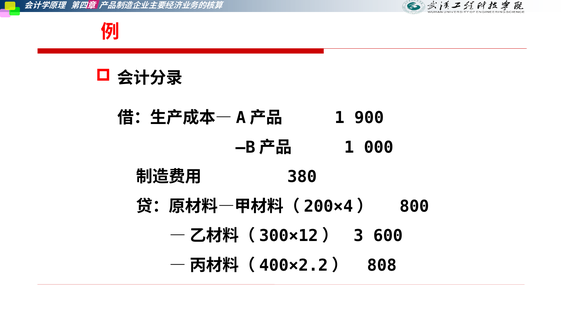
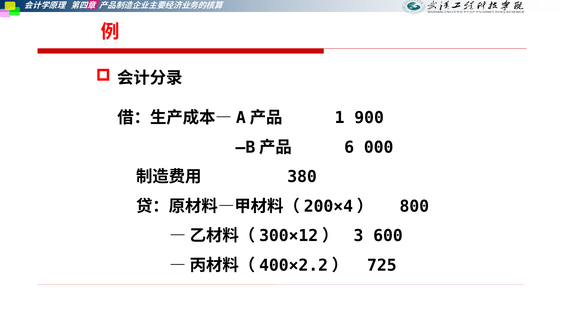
1: 1 -> 6 (349, 147)
808: 808 -> 725 (382, 265)
